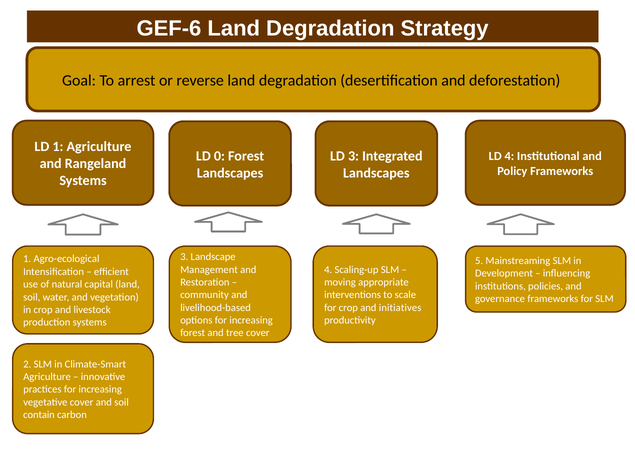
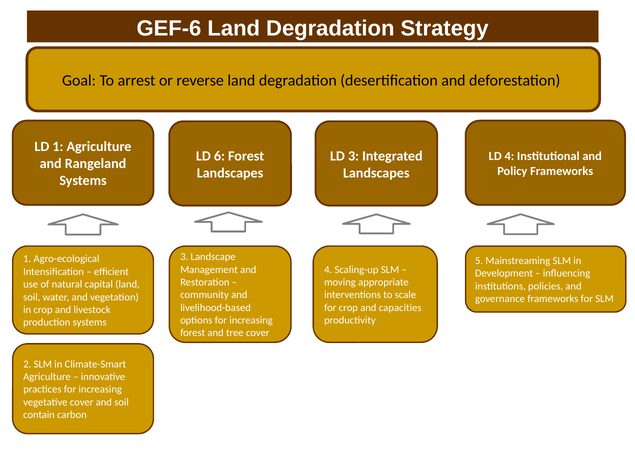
0: 0 -> 6 (219, 156)
initiatives: initiatives -> capacities (400, 308)
